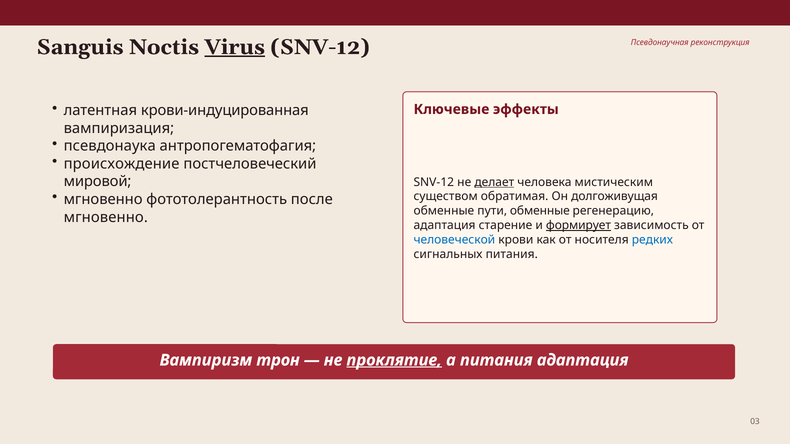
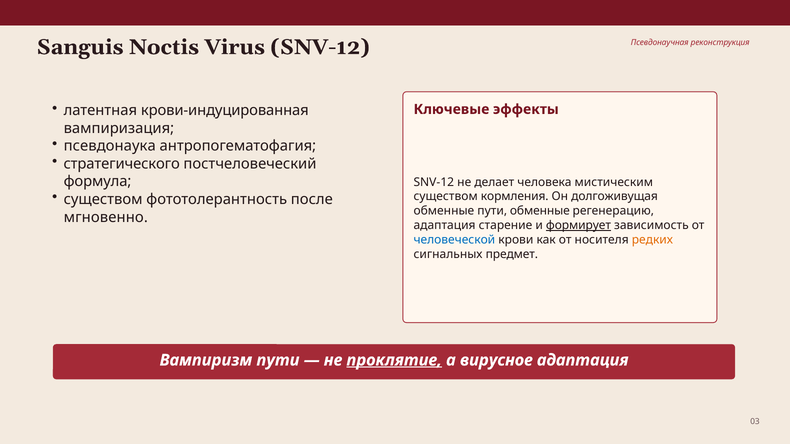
Virus underline: present -> none (235, 47)
происхождение: происхождение -> стратегического (122, 164)
мировой: мировой -> формула (98, 182)
делает underline: present -> none (494, 182)
мгновенно: мгновенно -> существом (103, 200)
обратимая: обратимая -> кормления (515, 197)
редких colour: blue -> orange (652, 240)
сигнальных питания: питания -> предмет (512, 254)
Вампиризм трон: трон -> пути (278, 360)
а питания: питания -> вирусное (496, 360)
